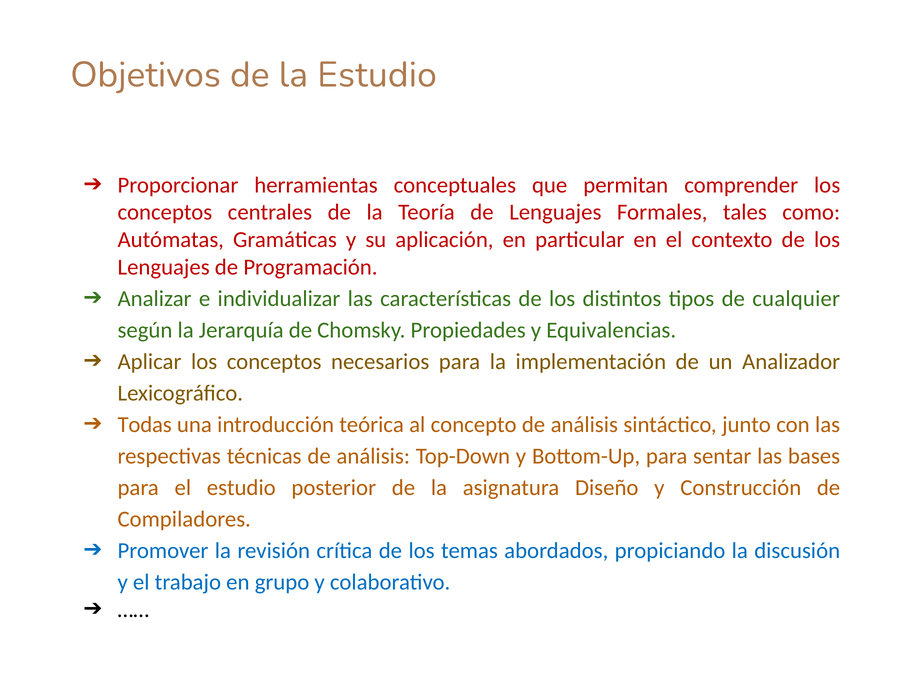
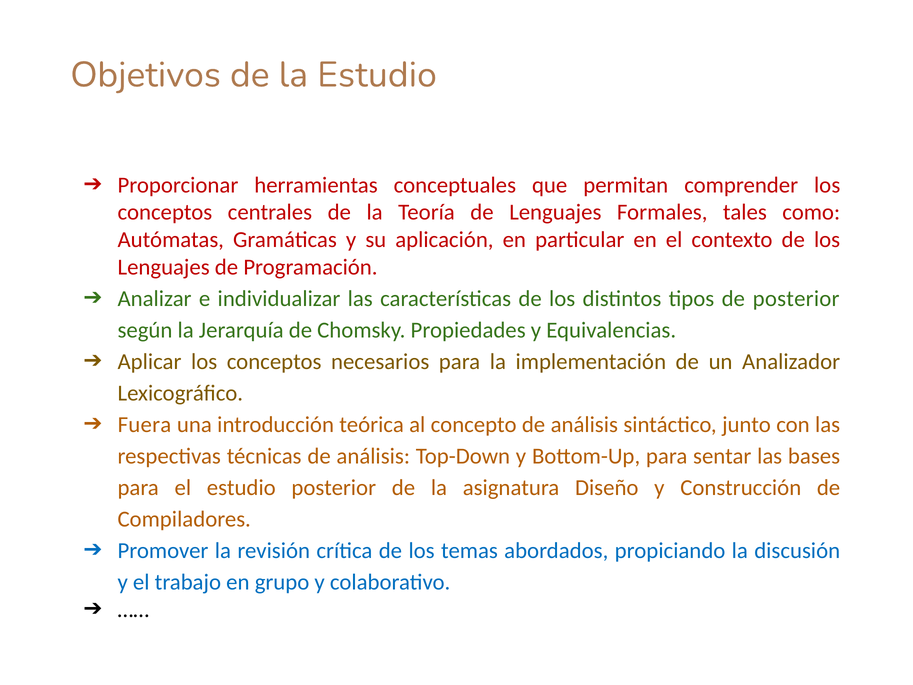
cualquier: cualquier -> posterior (796, 299)
Todas: Todas -> Fuera (144, 425)
